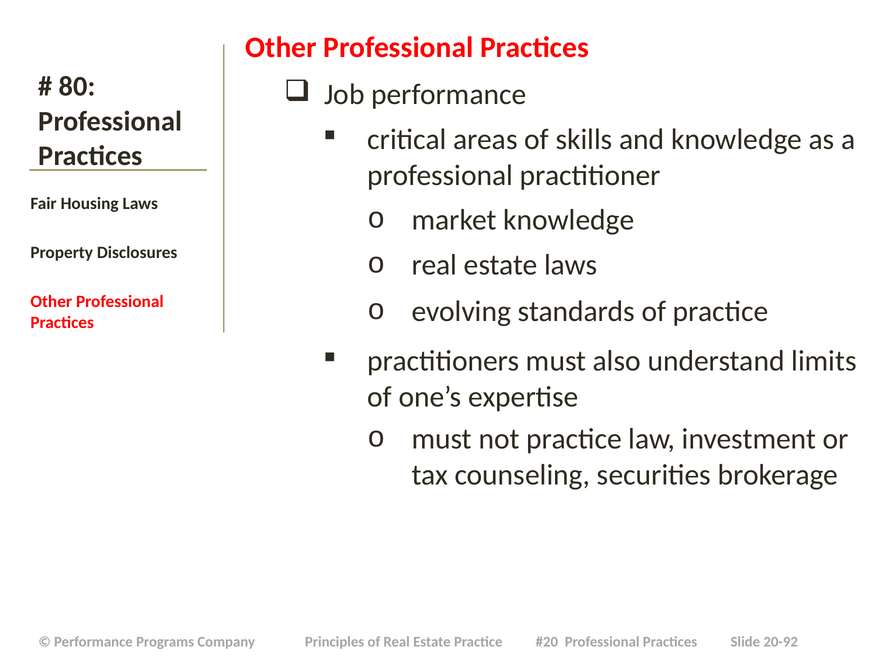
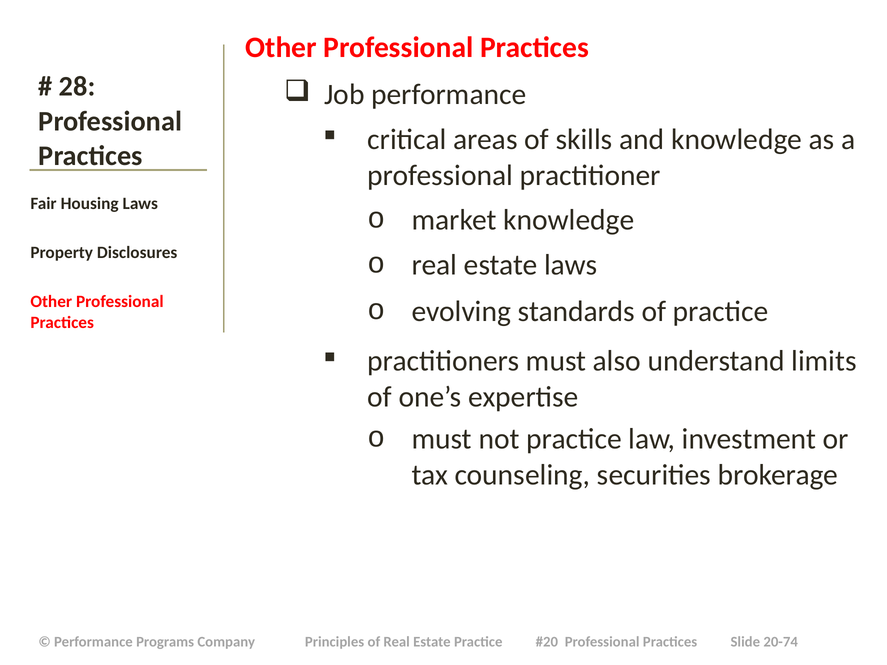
80: 80 -> 28 (77, 86)
20-92: 20-92 -> 20-74 (781, 642)
